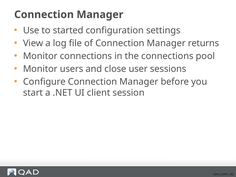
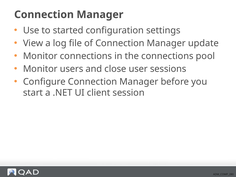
returns: returns -> update (203, 43)
